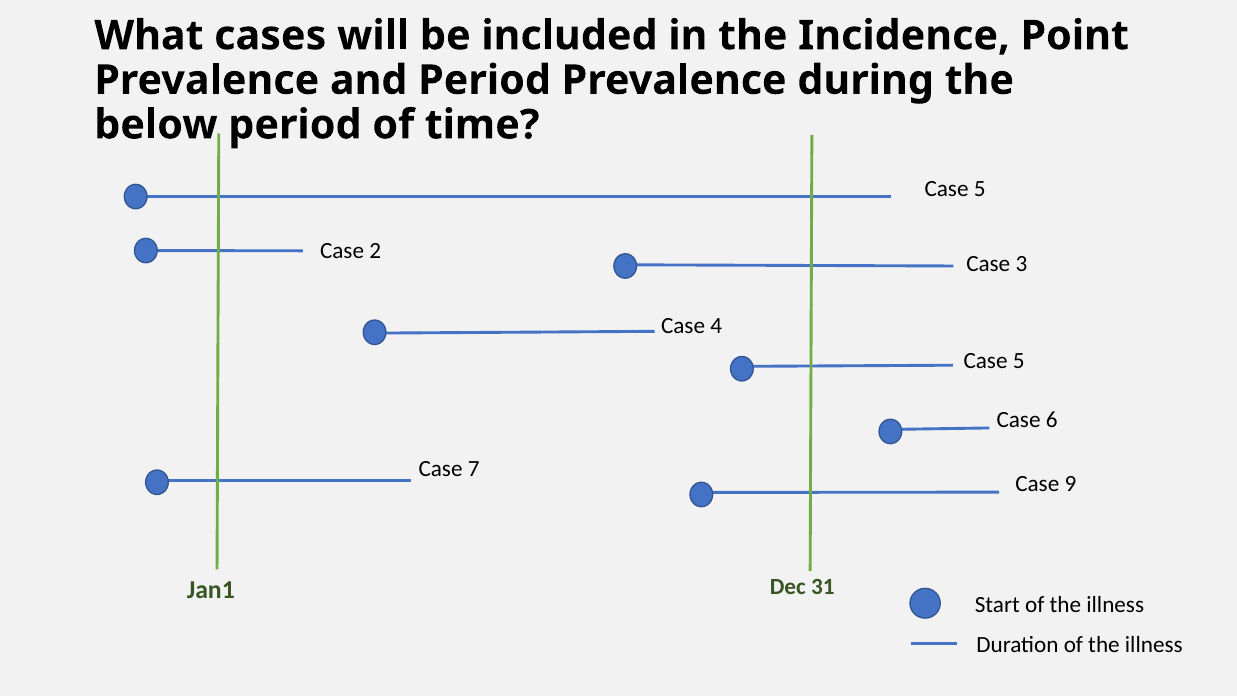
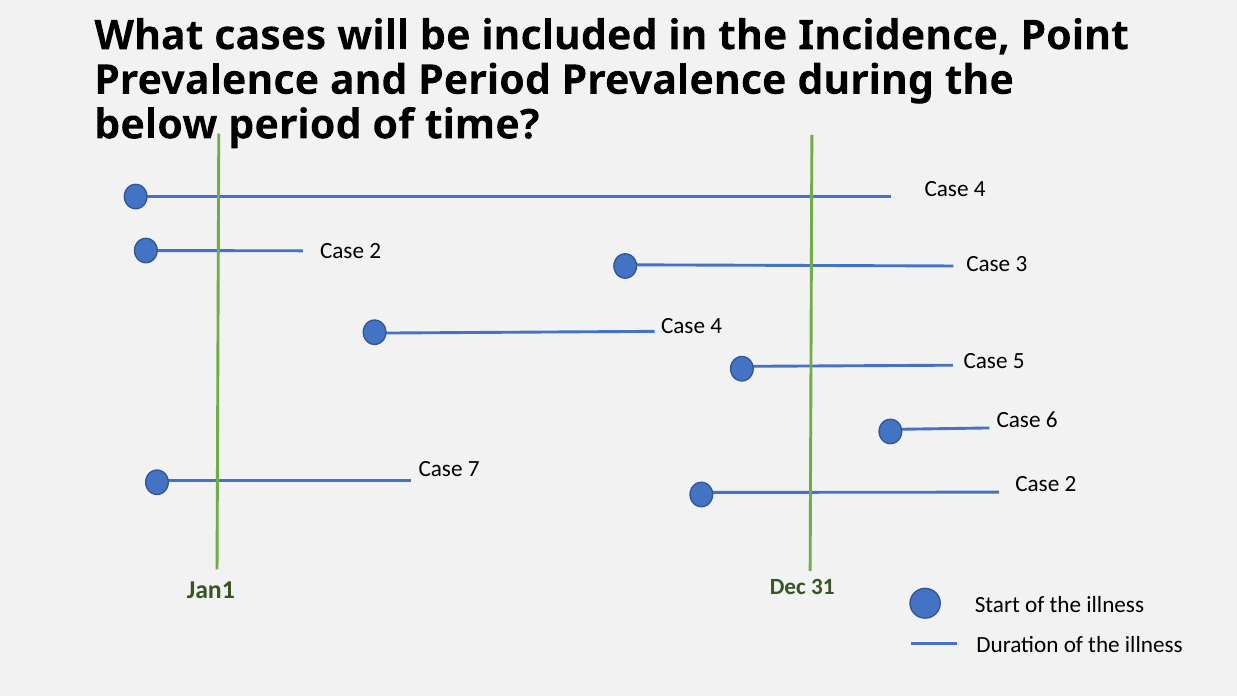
5: 5 -> 4 (980, 189)
9: 9 -> 2 (1070, 484)
